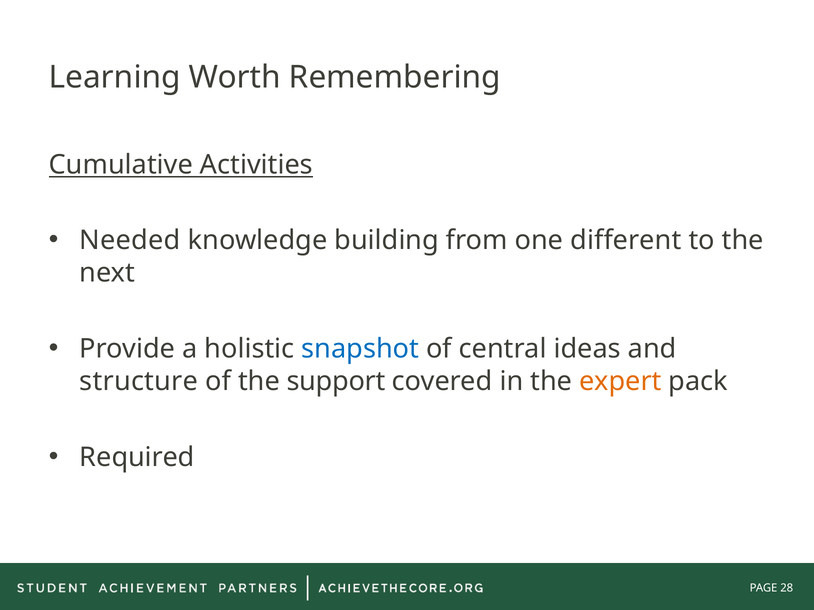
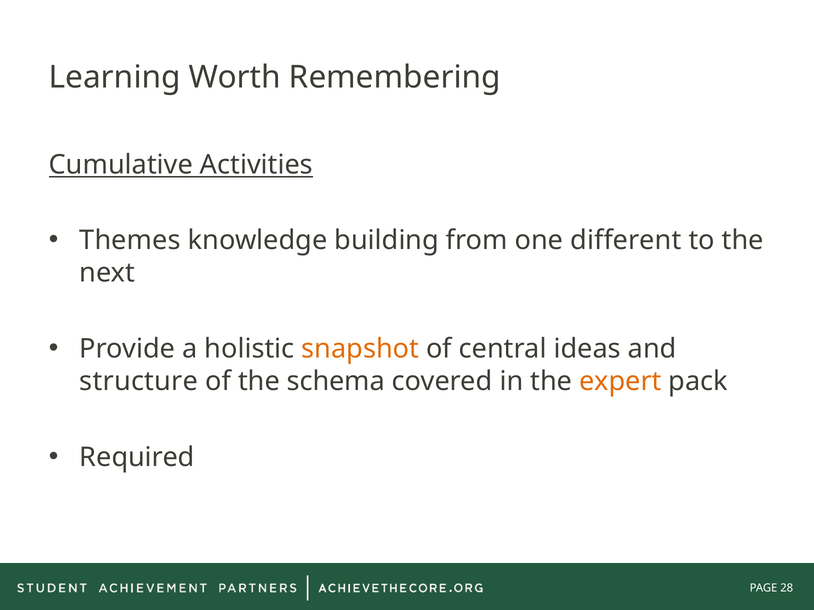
Needed: Needed -> Themes (130, 241)
snapshot colour: blue -> orange (360, 349)
support: support -> schema (336, 382)
